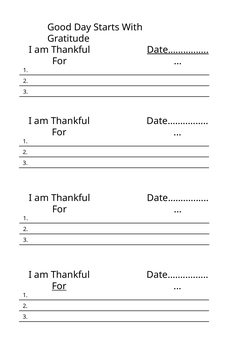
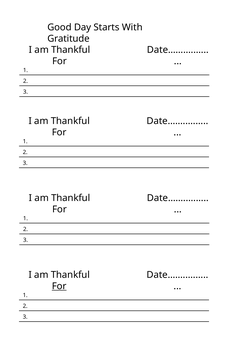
Date… underline: present -> none (178, 50)
